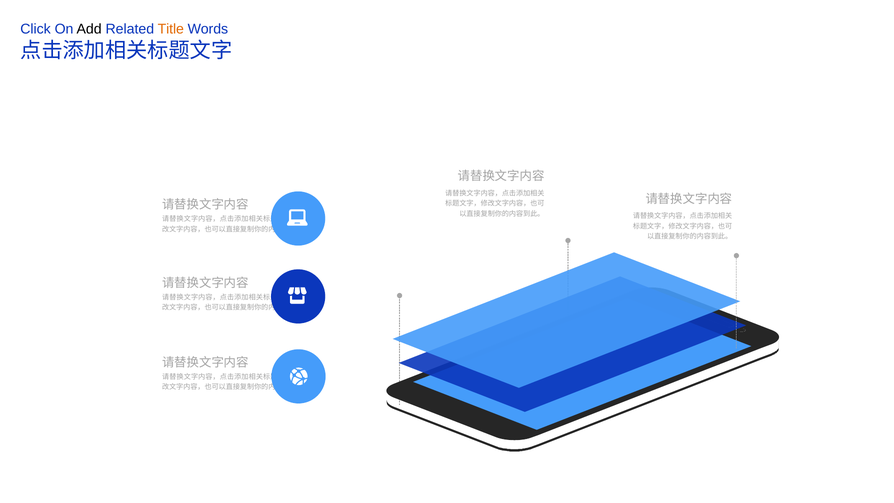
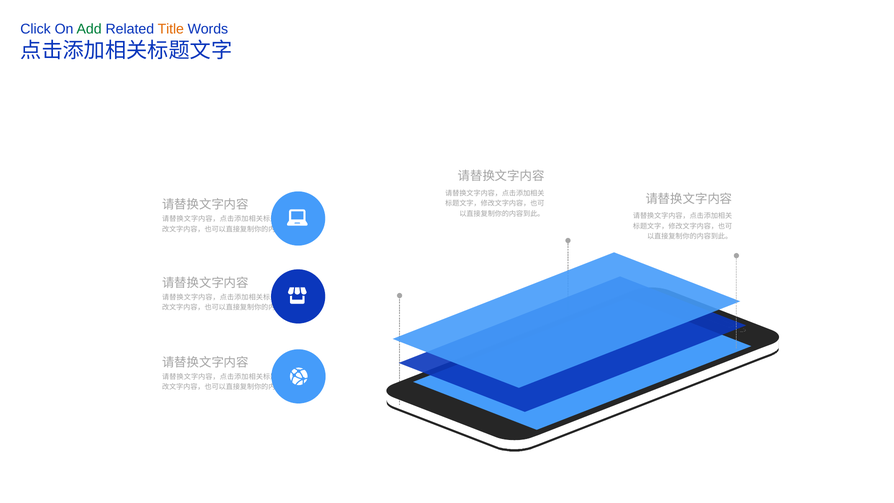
Add colour: black -> green (89, 29)
